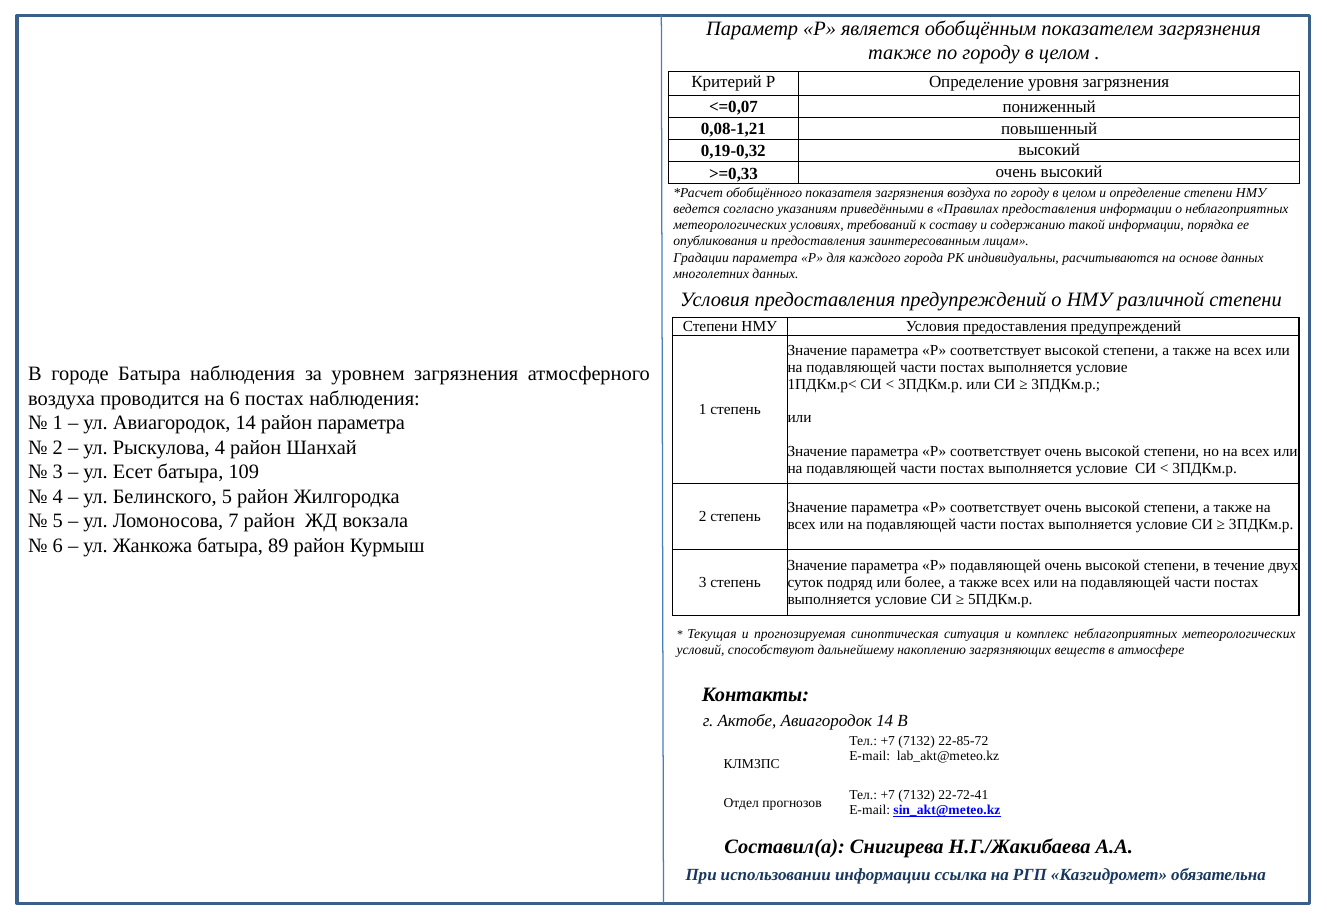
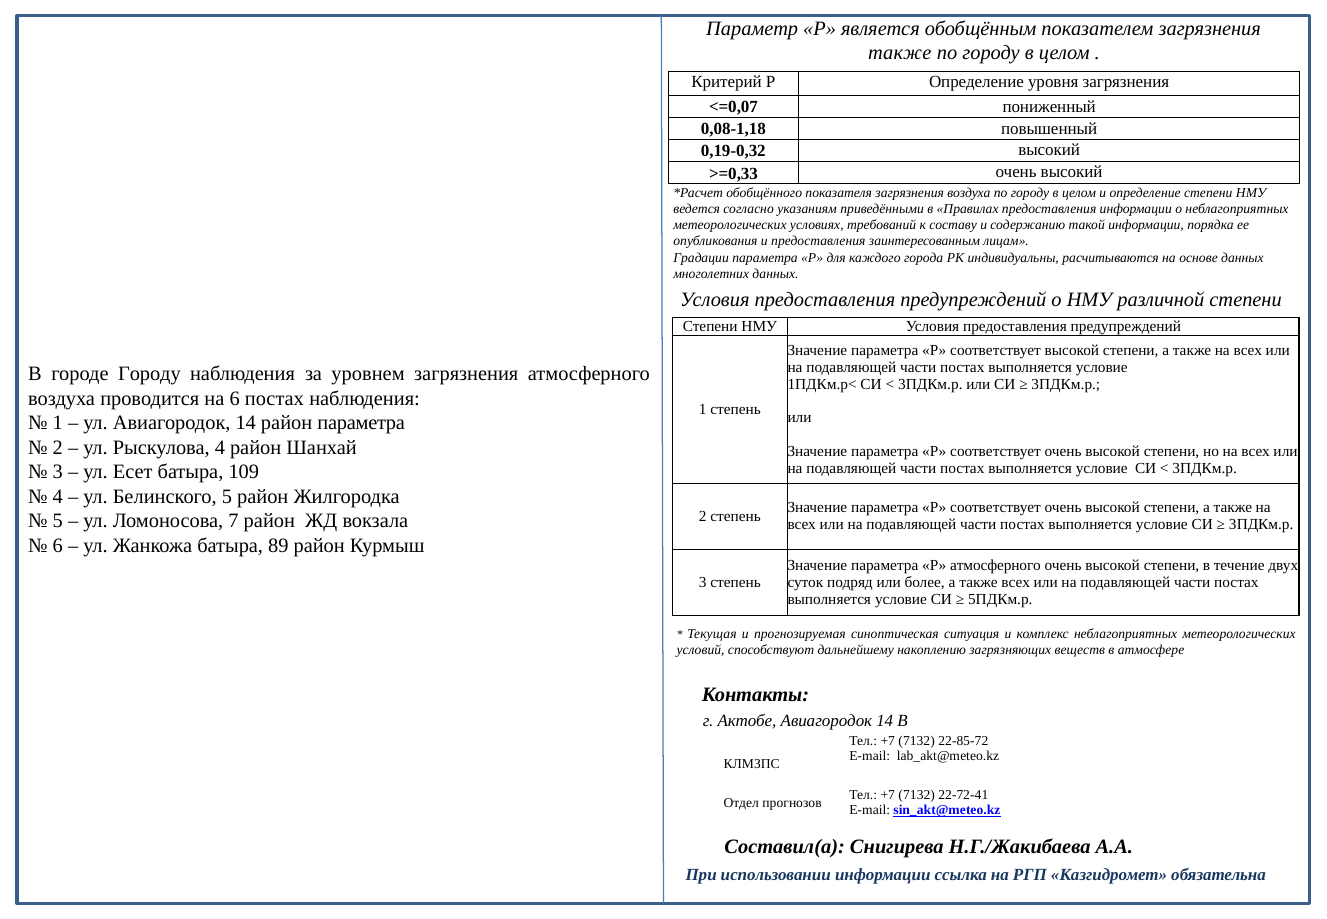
0,08-1,21: 0,08-1,21 -> 0,08-1,18 (733, 129)
городе Батыра: Батыра -> Городу (149, 374)
Р подавляющей: подавляющей -> атмосферного (996, 566)
